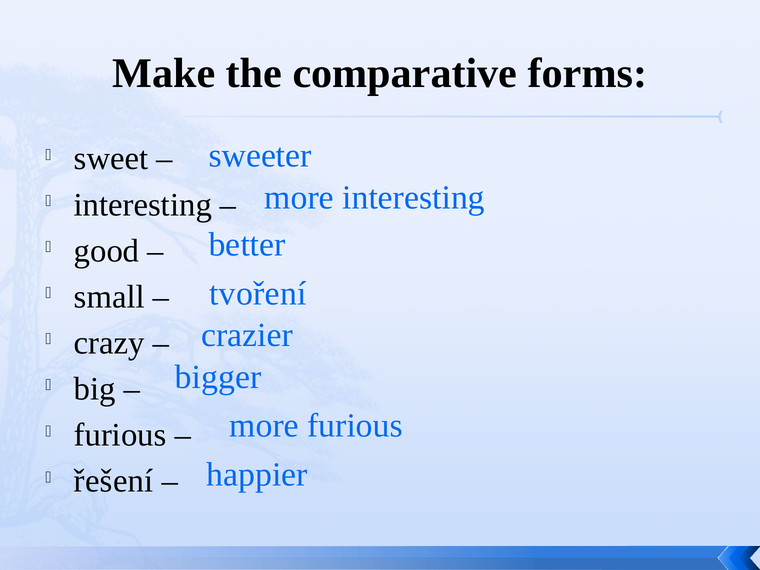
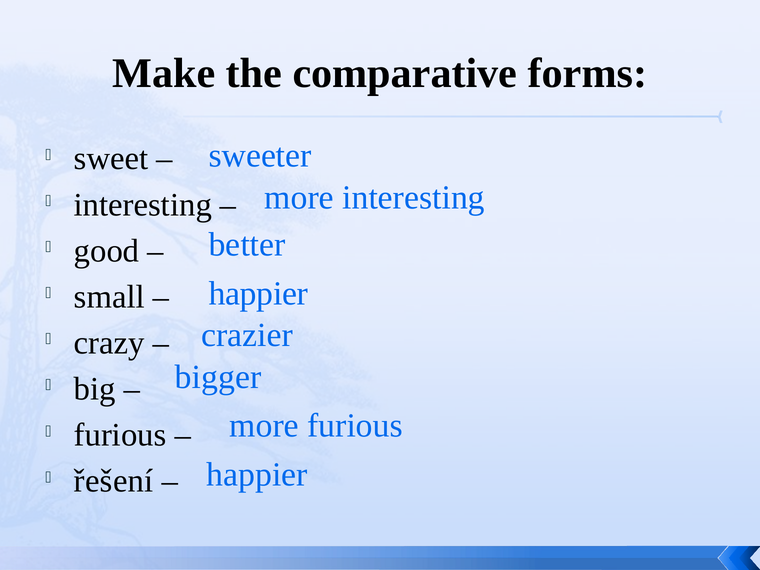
tvoření: tvoření -> happier (258, 293)
